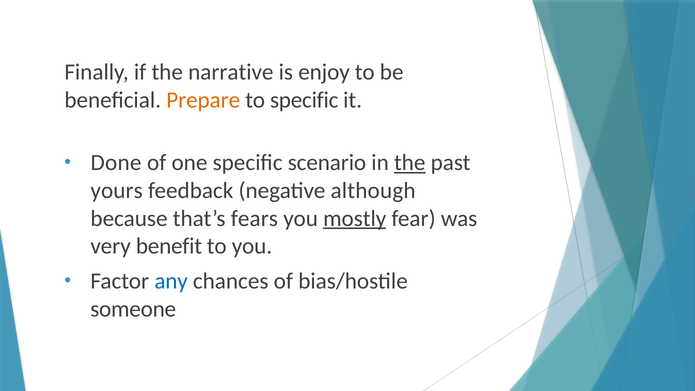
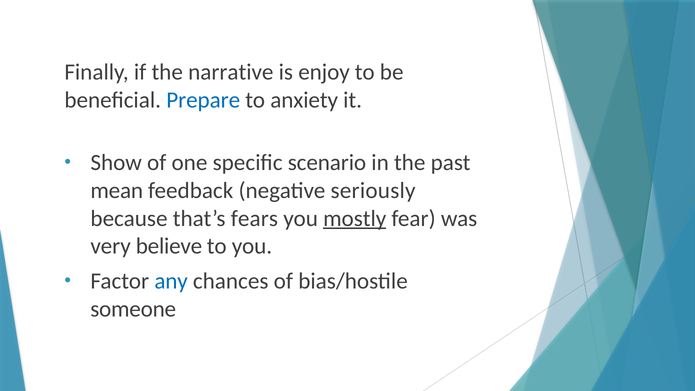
Prepare colour: orange -> blue (203, 100)
to specific: specific -> anxiety (304, 100)
Done: Done -> Show (116, 163)
the underline: present -> none (410, 163)
yours: yours -> mean (117, 191)
although: although -> seriously (373, 191)
benefit: benefit -> believe (169, 246)
